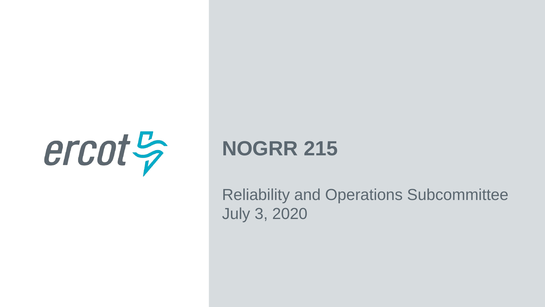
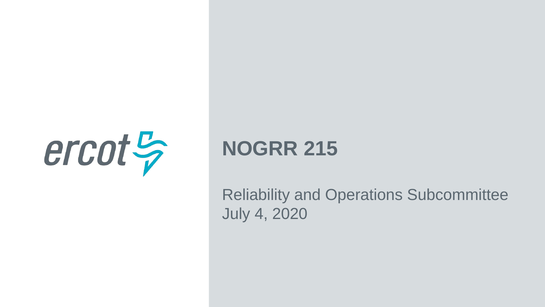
3: 3 -> 4 (261, 214)
